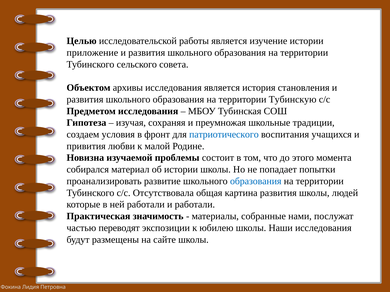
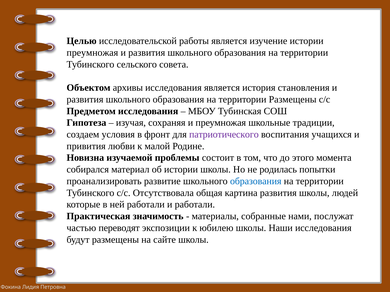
приложение: приложение -> преумножая (92, 53)
территории Тубинскую: Тубинскую -> Размещены (293, 100)
патриотического colour: blue -> purple (224, 135)
попадает: попадает -> родилась (278, 170)
